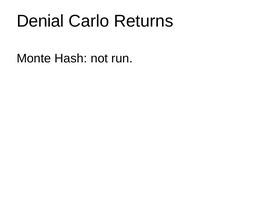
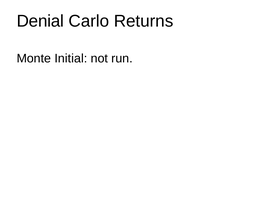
Hash: Hash -> Initial (71, 58)
